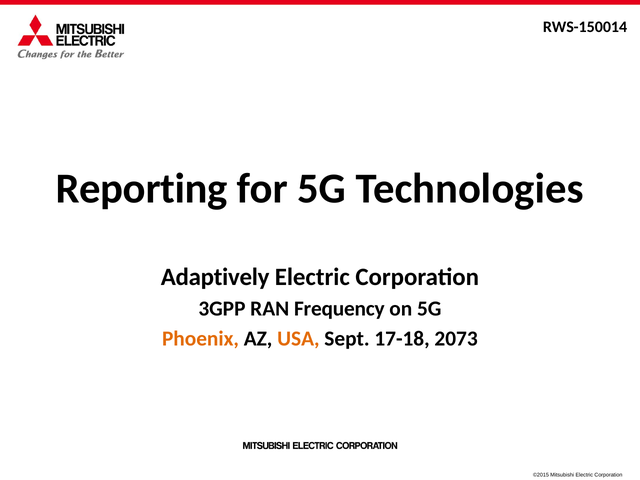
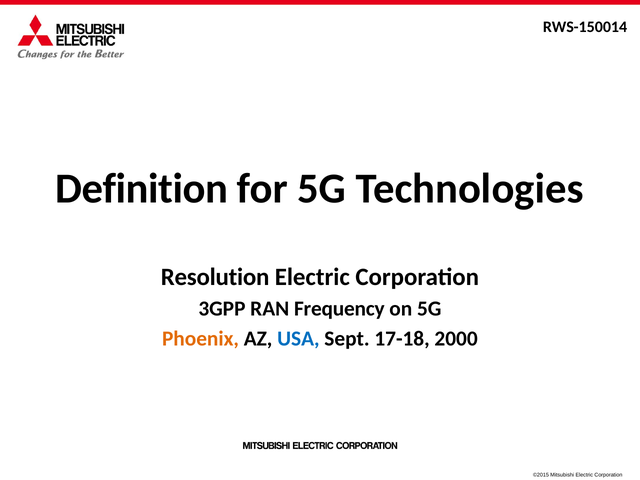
Reporting: Reporting -> Definition (142, 189)
Adaptively: Adaptively -> Resolution (215, 277)
USA colour: orange -> blue (298, 339)
2073: 2073 -> 2000 (456, 339)
